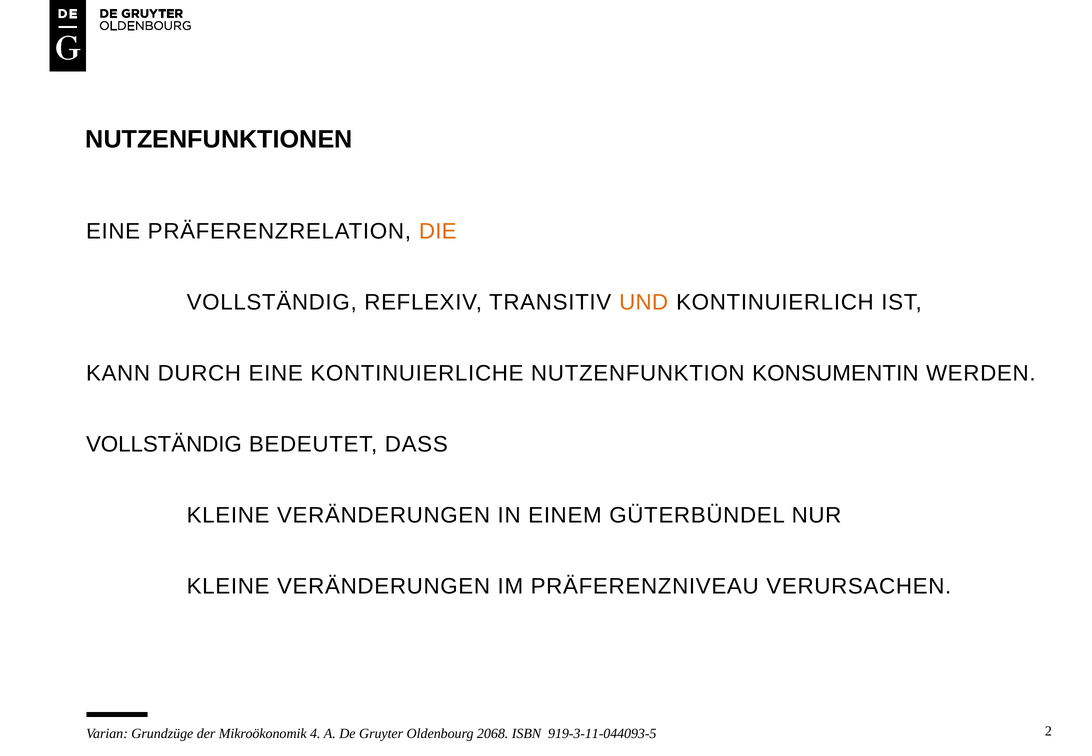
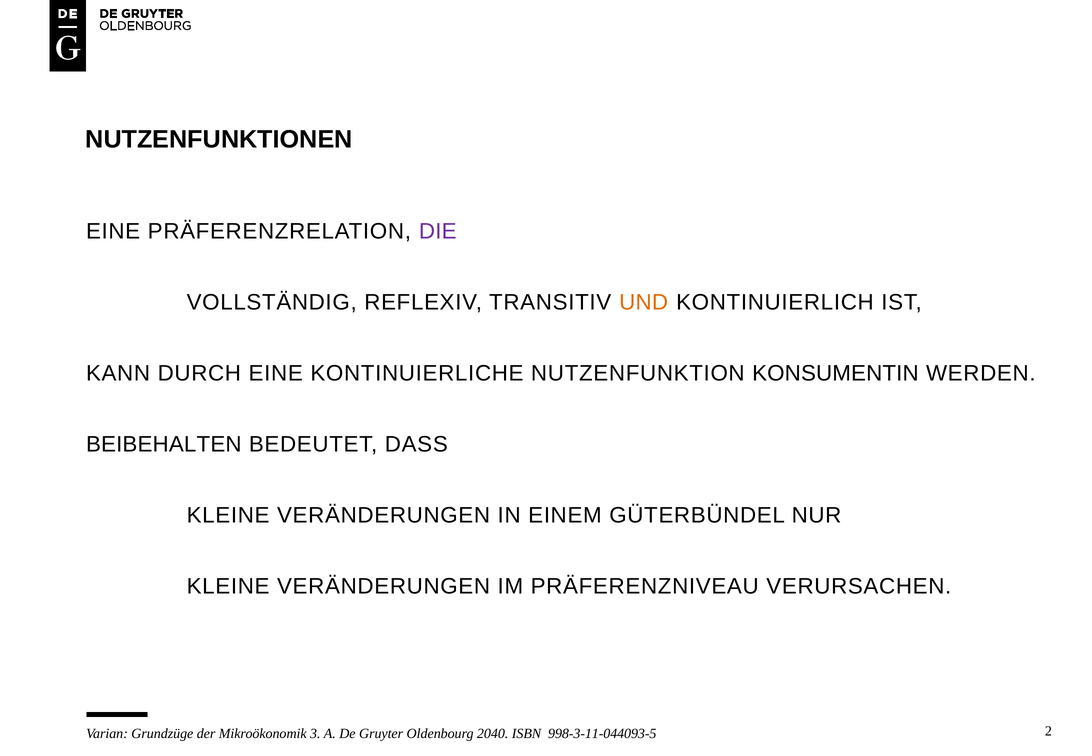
DIE colour: orange -> purple (438, 231)
VOLLSTÄNDIG: VOLLSTÄNDIG -> BEIBEHALTEN (164, 444)
4: 4 -> 3 (315, 733)
2068: 2068 -> 2040 (493, 733)
919-3-11-044093-5: 919-3-11-044093-5 -> 998-3-11-044093-5 (602, 733)
